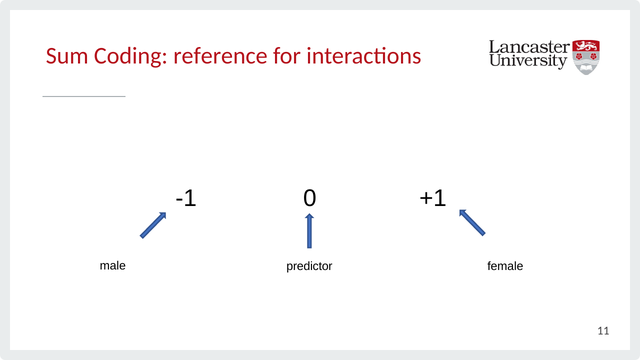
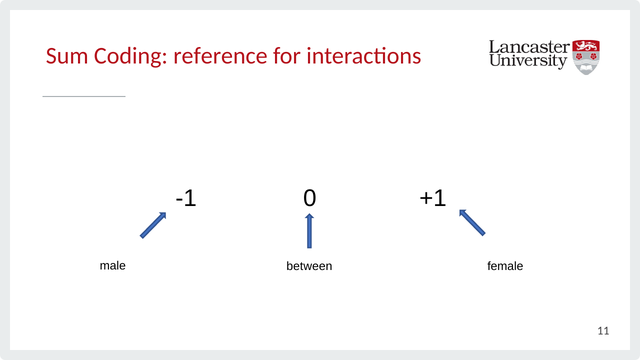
predictor: predictor -> between (309, 266)
